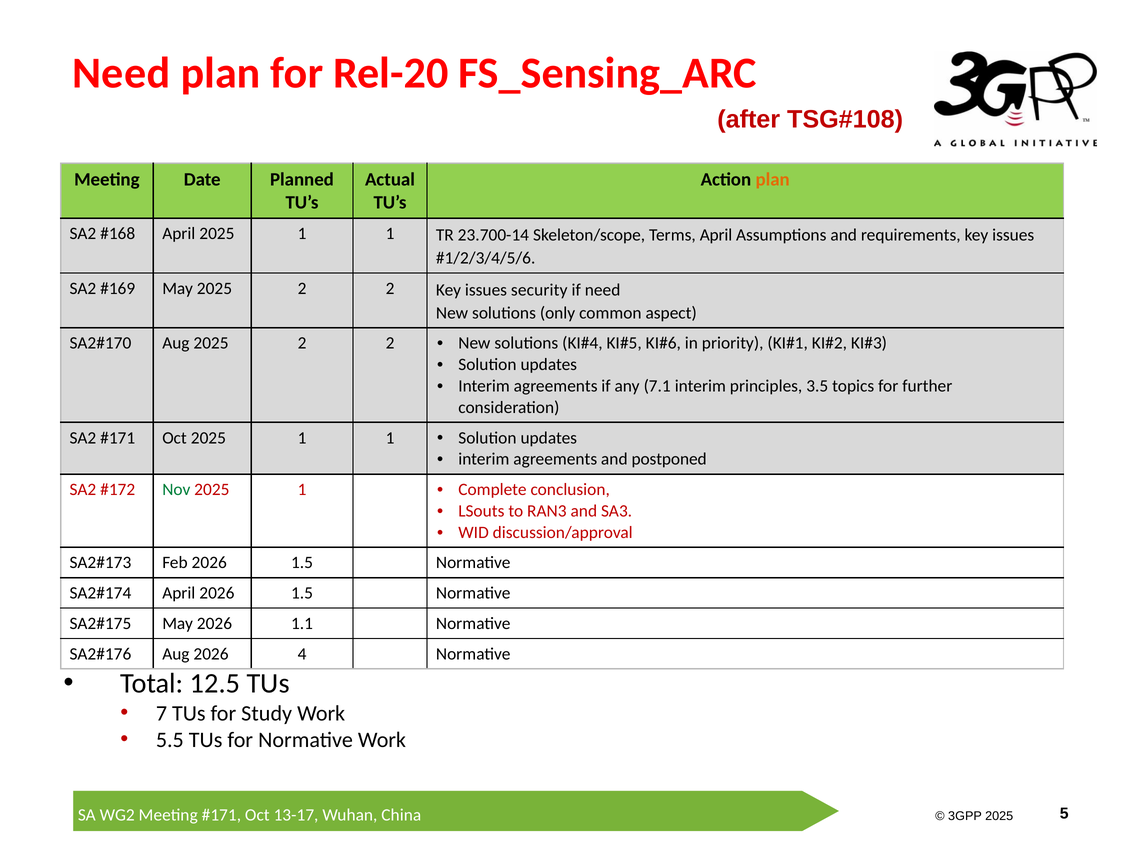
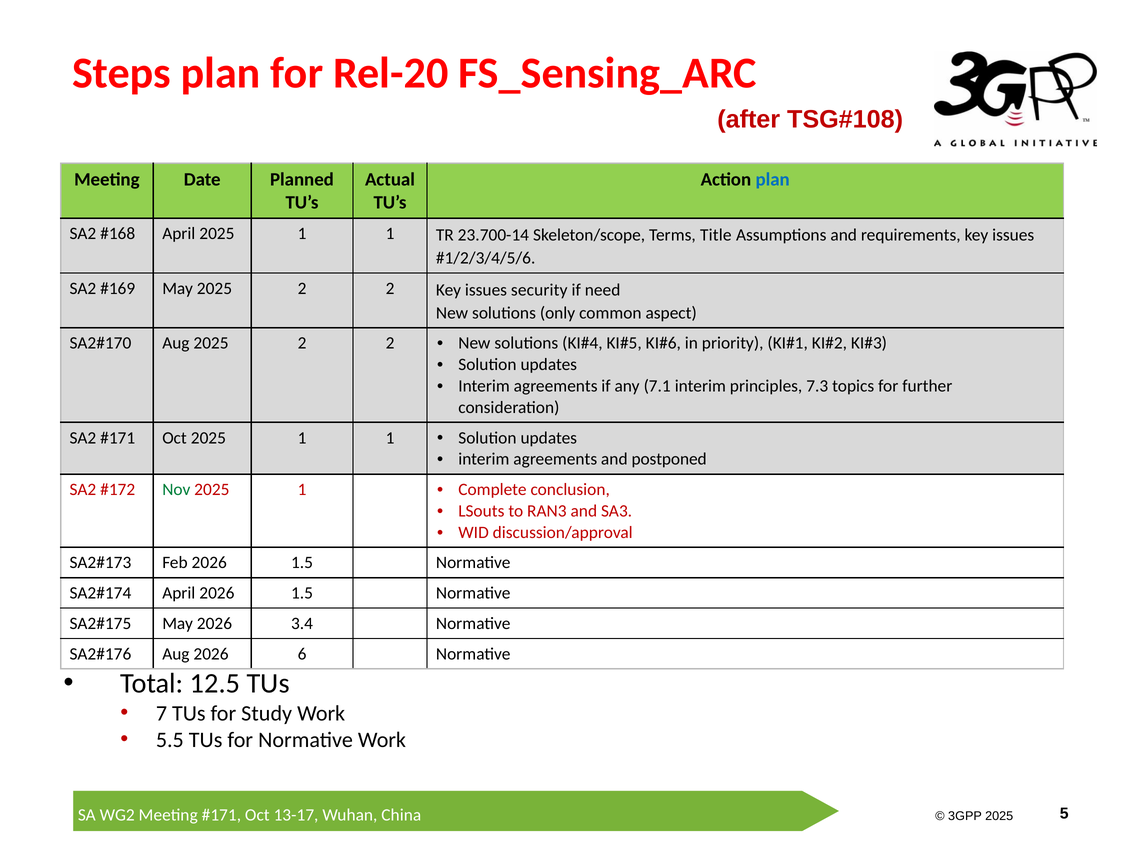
Need: Need -> Steps (121, 73)
plan colour: orange -> blue (773, 180)
Terms April: April -> Title (716, 235)
3.5: 3.5 -> 7.3 (817, 386)
1.1: 1.1 -> 3.4 (302, 624)
4: 4 -> 6 (302, 654)
